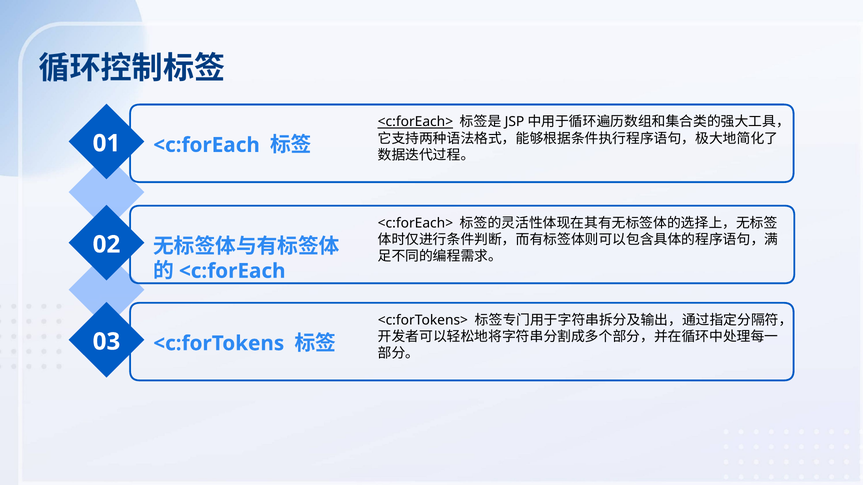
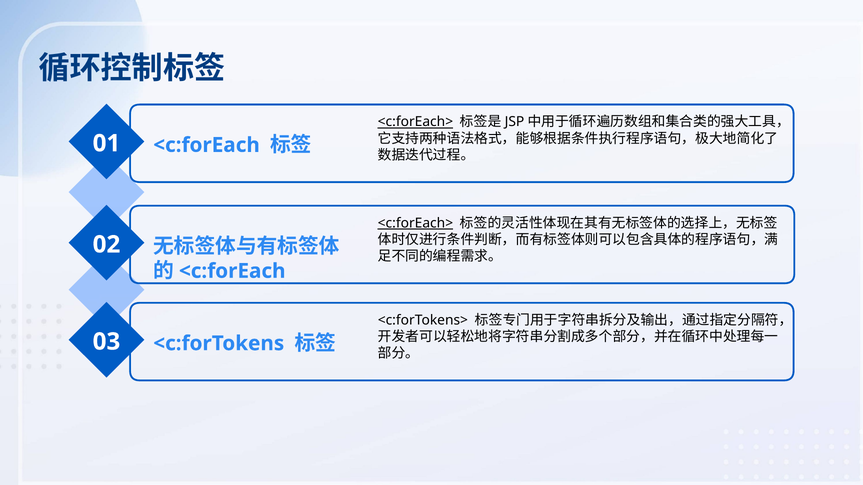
<c:forEach> underline: none -> present (415, 223)
